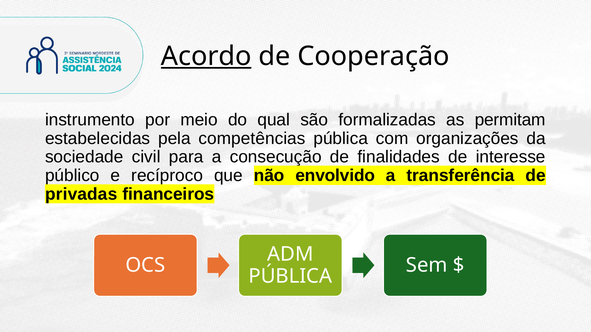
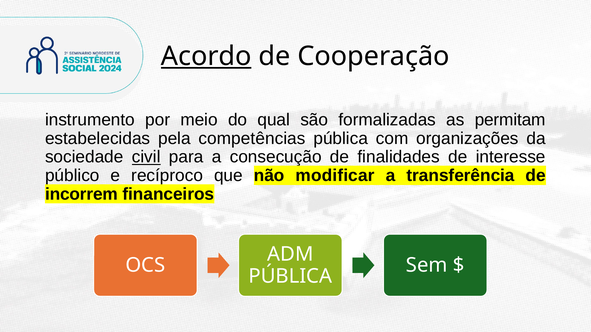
civil underline: none -> present (146, 157)
envolvido: envolvido -> modificar (335, 176)
privadas: privadas -> incorrem (81, 194)
